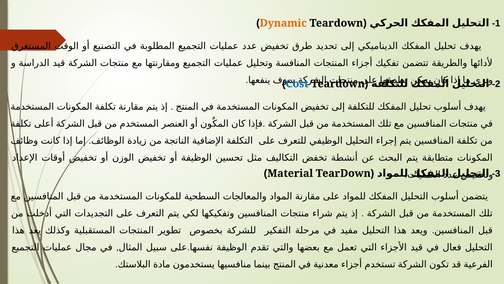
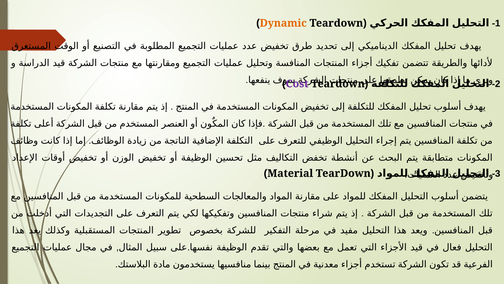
Cost colour: blue -> purple (297, 84)
